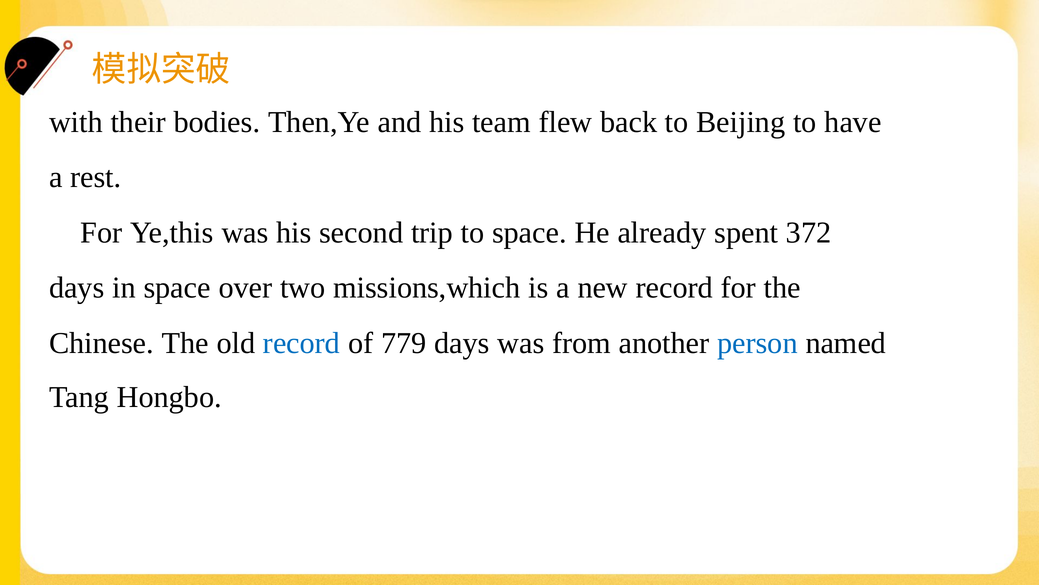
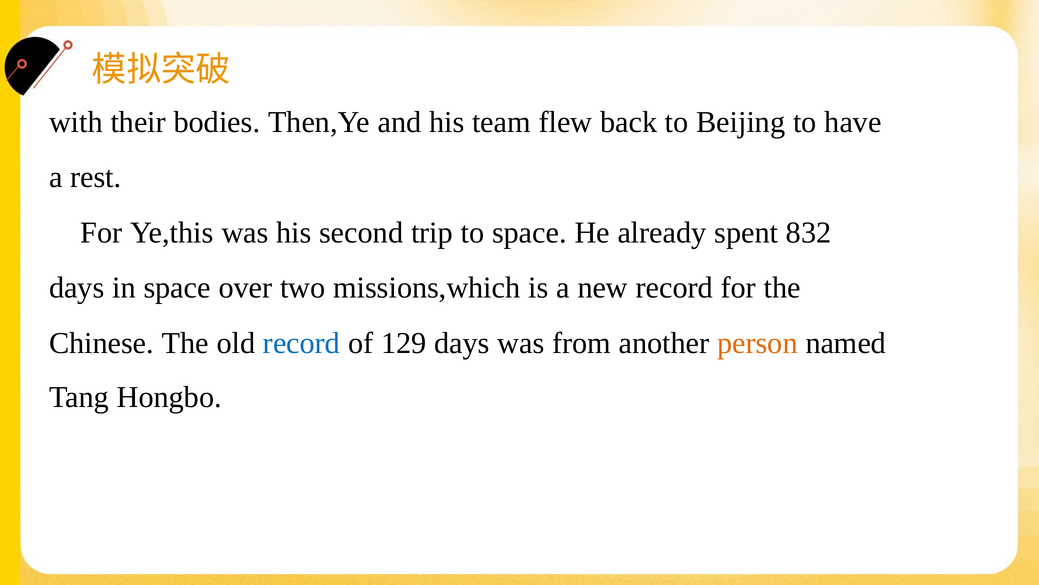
372: 372 -> 832 (809, 232)
779: 779 -> 129 (404, 343)
person colour: blue -> orange (757, 343)
